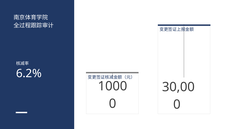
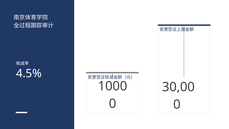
6.2%: 6.2% -> 4.5% (29, 73)
